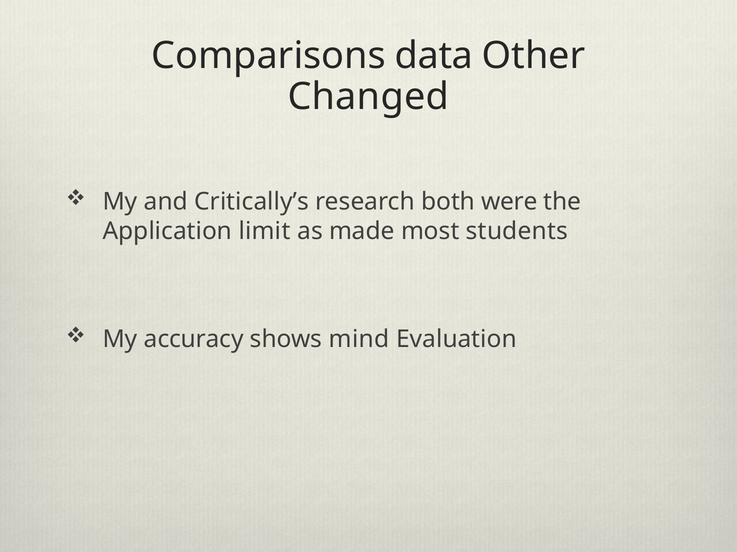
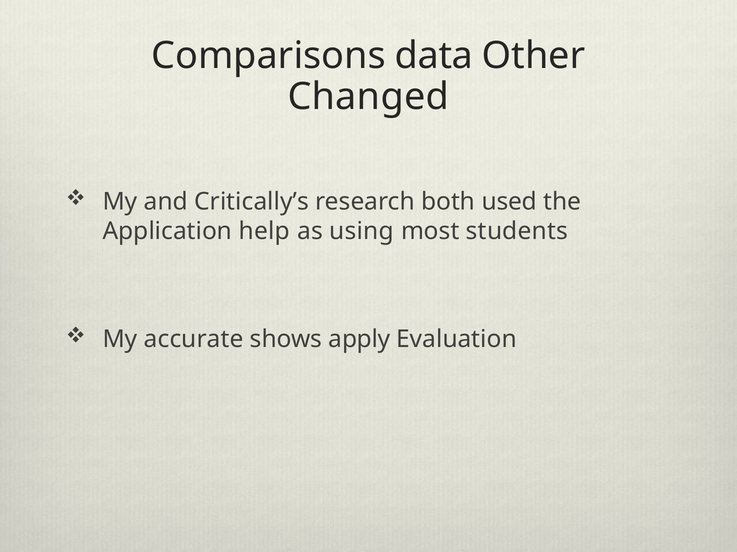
were: were -> used (509, 202)
limit: limit -> help (264, 232)
made: made -> using (362, 232)
accuracy: accuracy -> accurate (194, 340)
mind: mind -> apply (359, 340)
